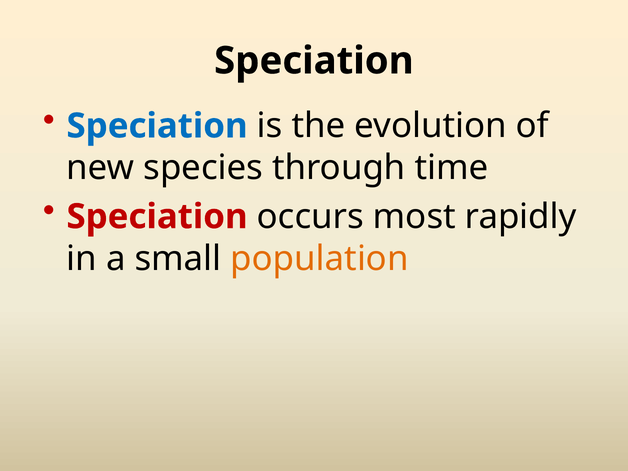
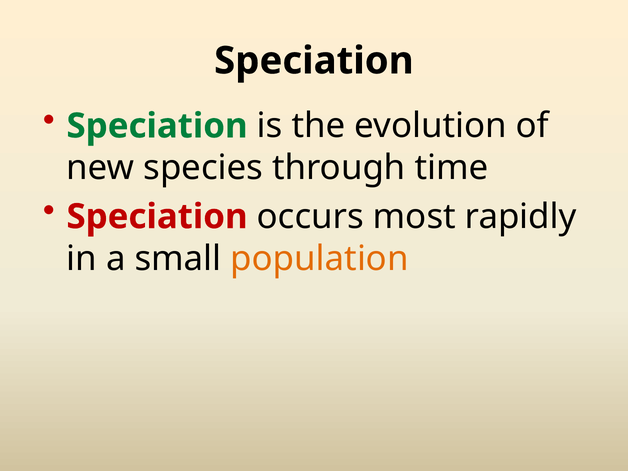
Speciation colour: blue -> green (157, 126)
